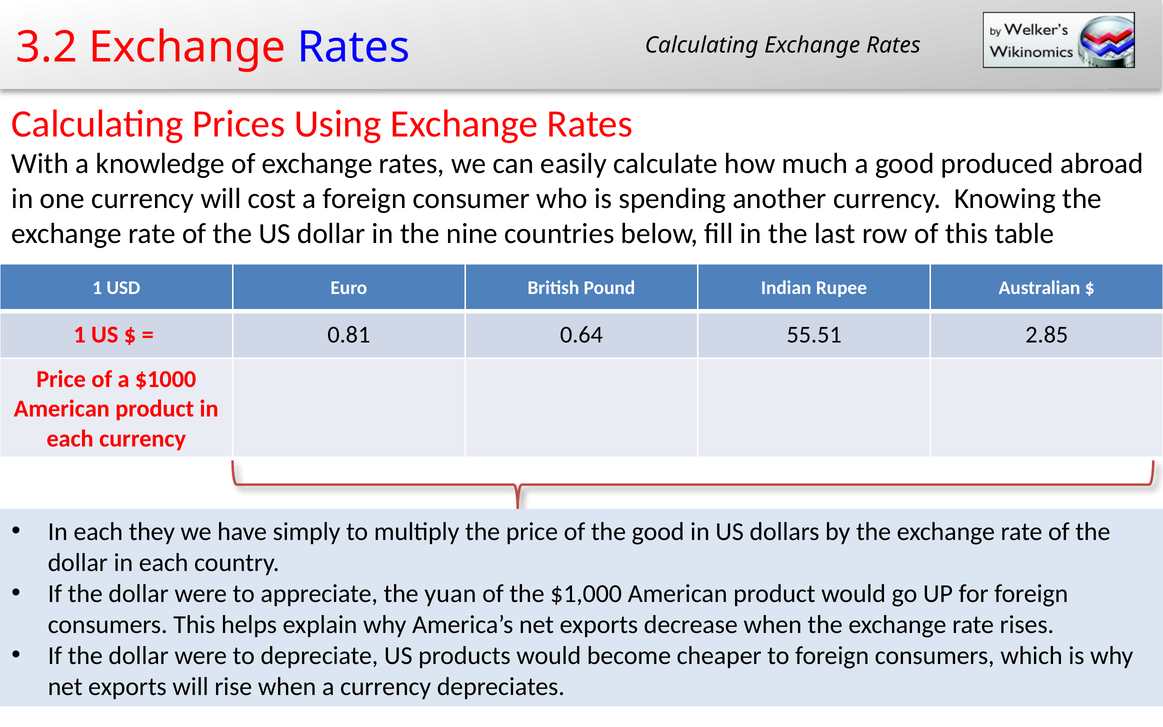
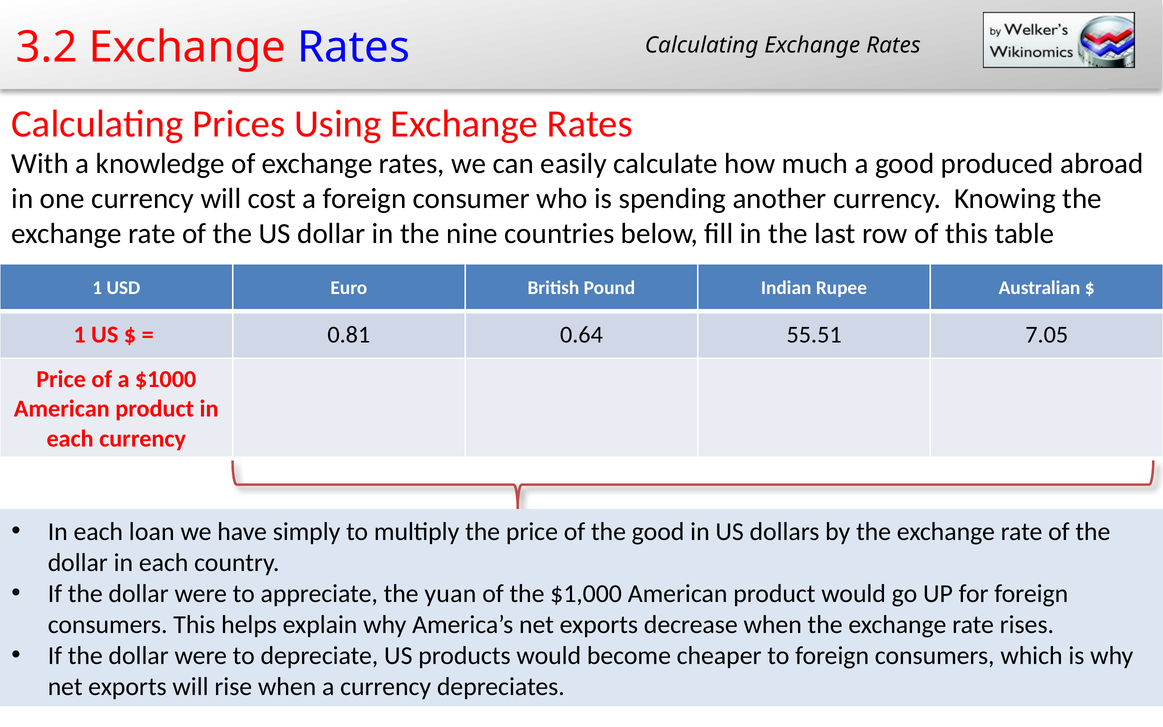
2.85: 2.85 -> 7.05 (1047, 335)
they: they -> loan (152, 532)
